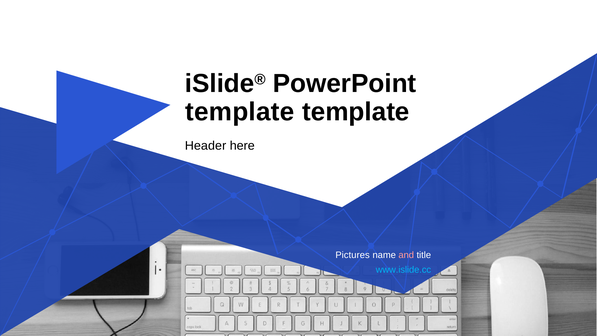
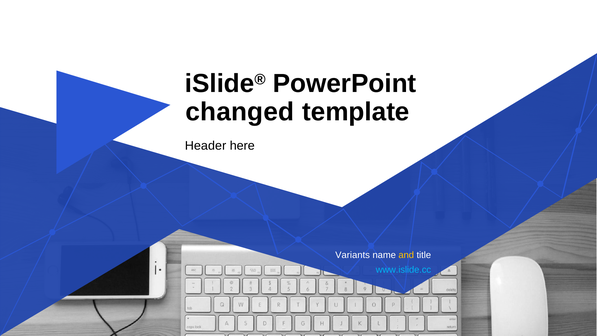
template: template -> changed (240, 112)
Pictures: Pictures -> Variants (353, 255)
and colour: pink -> yellow (406, 255)
